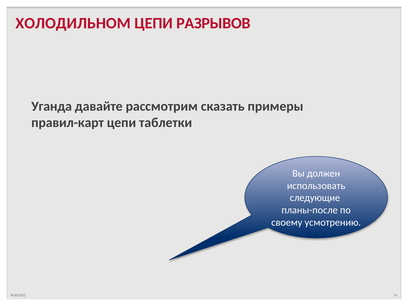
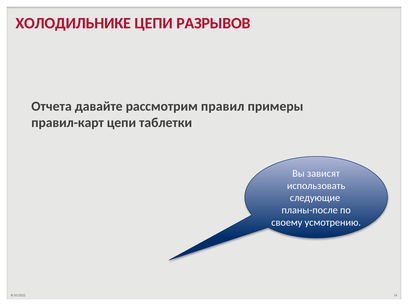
ХОЛОДИЛЬНОМ: ХОЛОДИЛЬНОМ -> ХОЛОДИЛЬНИКЕ (73, 23)
Уганда: Уганда -> Отчета (52, 106)
сказать: сказать -> правил (223, 106)
должен: должен -> зависят (323, 173)
